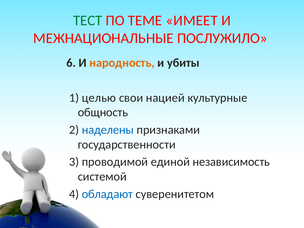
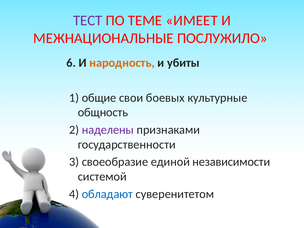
ТЕСТ colour: green -> purple (88, 21)
целью: целью -> общие (99, 98)
нацией: нацией -> боевых (165, 98)
наделены colour: blue -> purple (108, 130)
проводимой: проводимой -> своеобразие (115, 162)
независимость: независимость -> независимости (231, 162)
